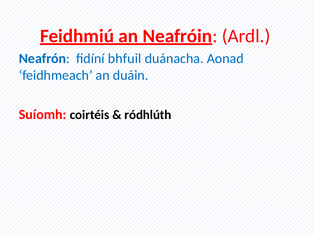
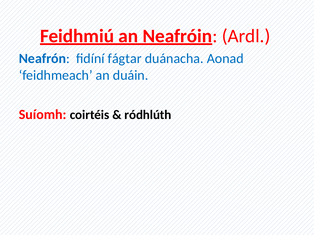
bhfuil: bhfuil -> fágtar (125, 59)
